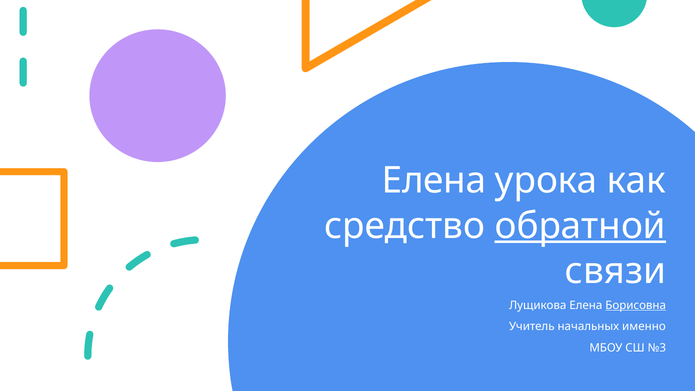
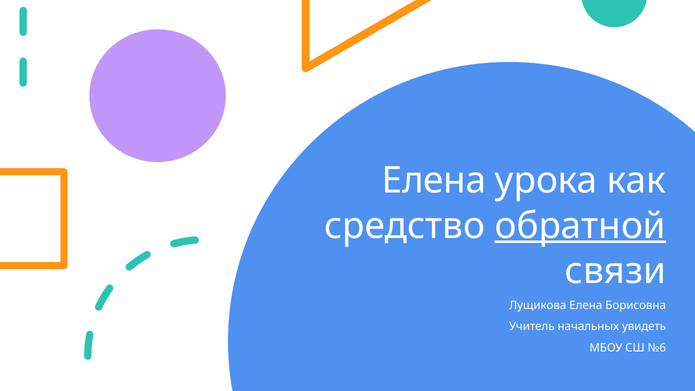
Борисовна underline: present -> none (636, 305)
именно: именно -> увидеть (644, 327)
№3: №3 -> №6 (657, 348)
